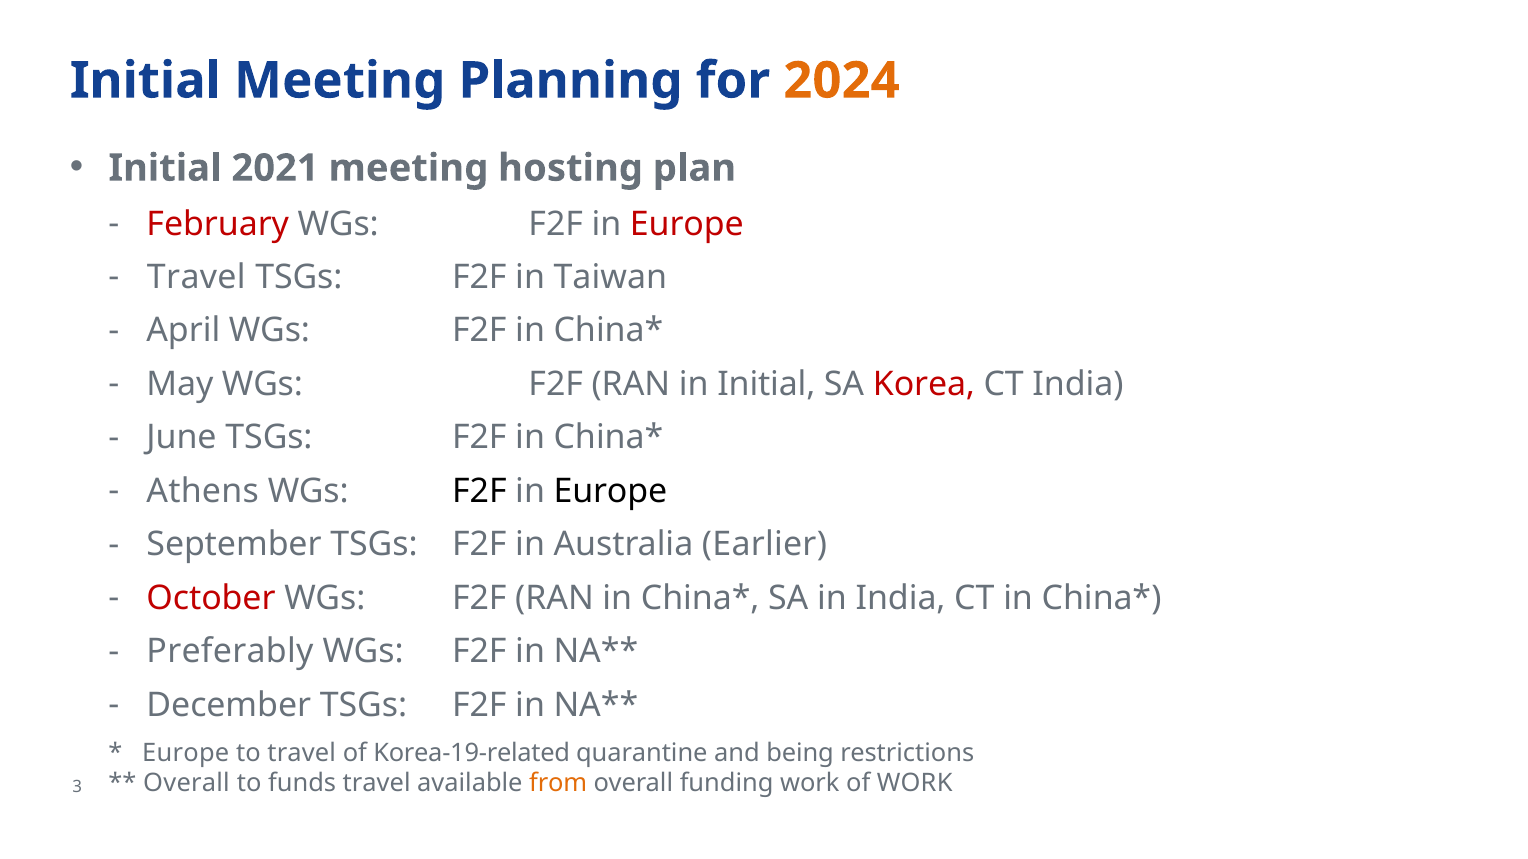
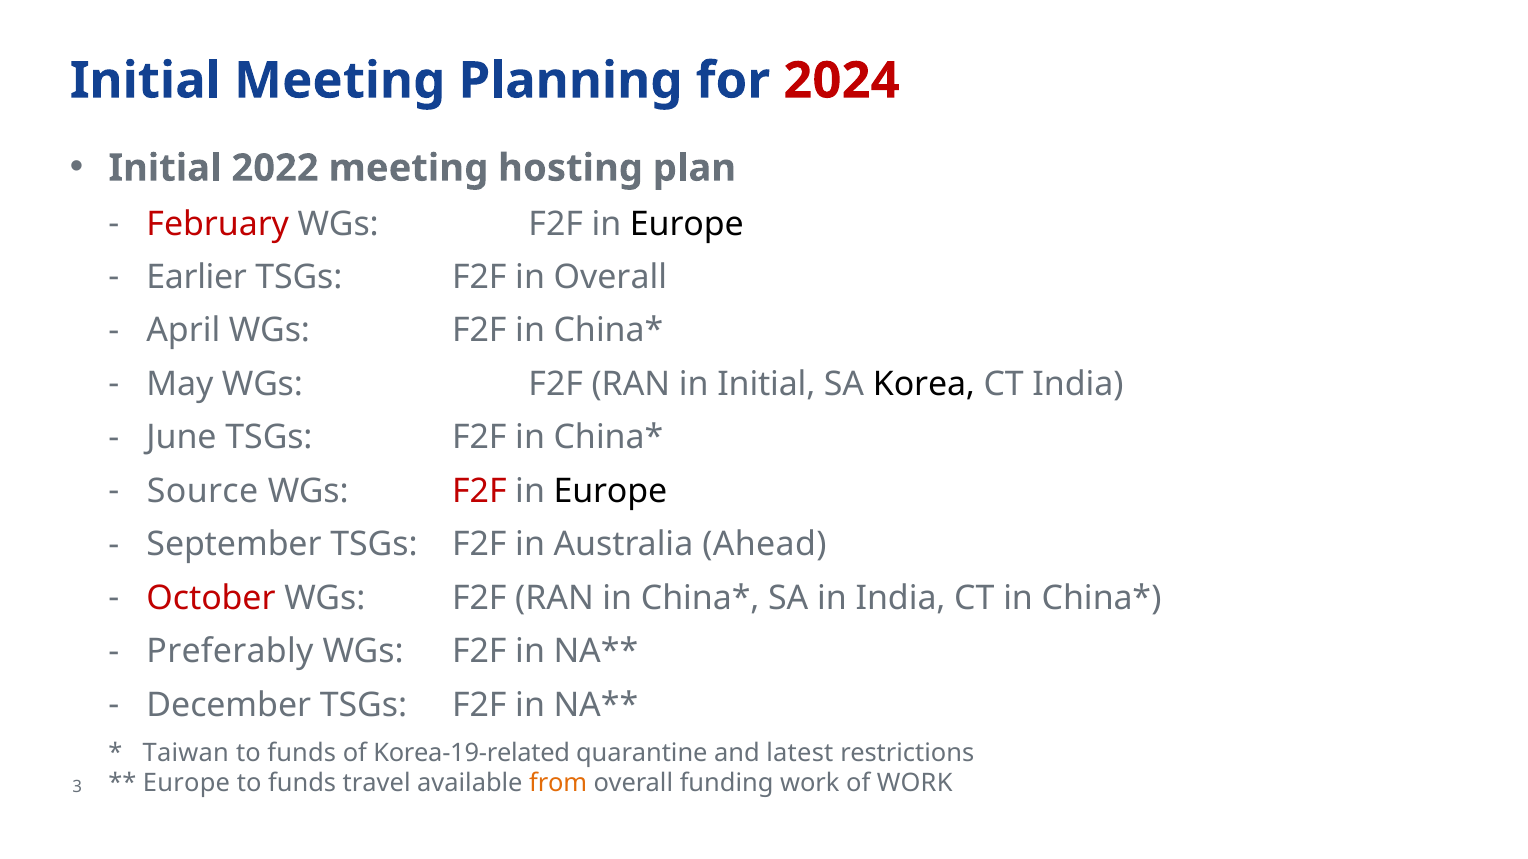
2024 colour: orange -> red (842, 81)
2021: 2021 -> 2022 (275, 168)
Europe colour: red -> black (687, 224)
Travel: Travel -> Earlier (197, 277)
in Taiwan: Taiwan -> Overall (610, 277)
Korea colour: red -> black (924, 384)
Athens: Athens -> Source (203, 491)
F2F colour: black -> red (479, 491)
Earlier: Earlier -> Ahead (764, 545)
Europe: Europe -> Taiwan (186, 753)
travel: travel -> funds (302, 753)
being: being -> latest (800, 753)
Overall: Overall -> Europe (186, 784)
